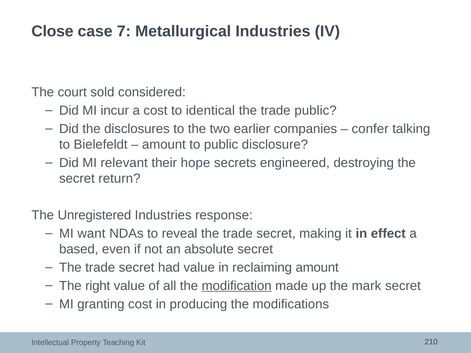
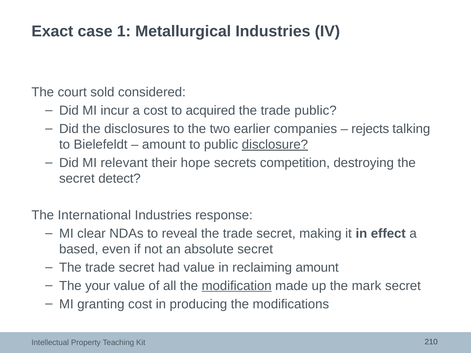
Close: Close -> Exact (52, 31)
7: 7 -> 1 (124, 31)
identical: identical -> acquired (211, 111)
confer: confer -> rejects (370, 129)
disclosure underline: none -> present (275, 145)
engineered: engineered -> competition (295, 163)
return: return -> detect (120, 179)
Unregistered: Unregistered -> International (94, 215)
want: want -> clear (91, 234)
right: right -> your (98, 286)
